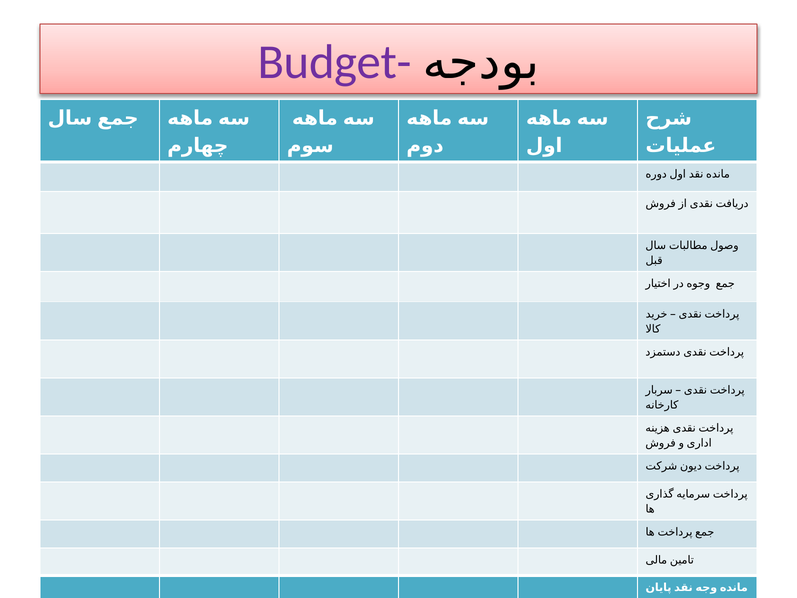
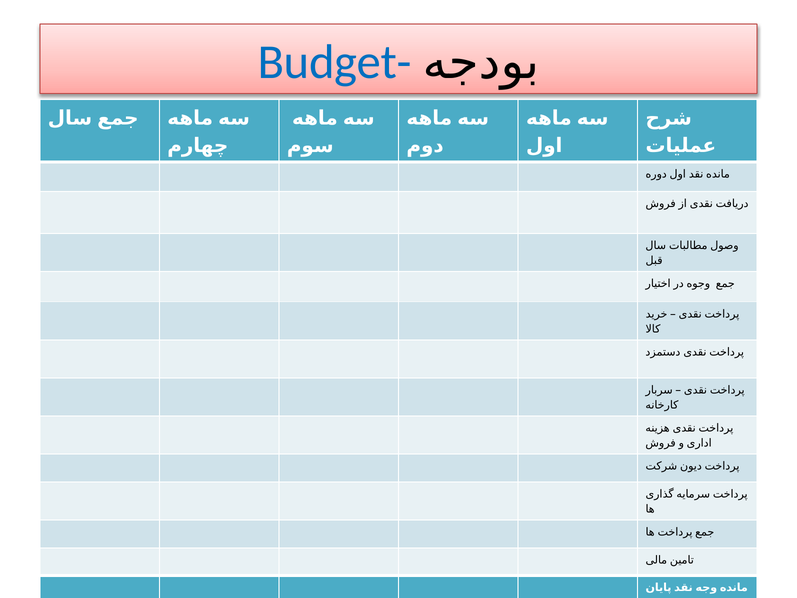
Budget- colour: purple -> blue (335, 62)
